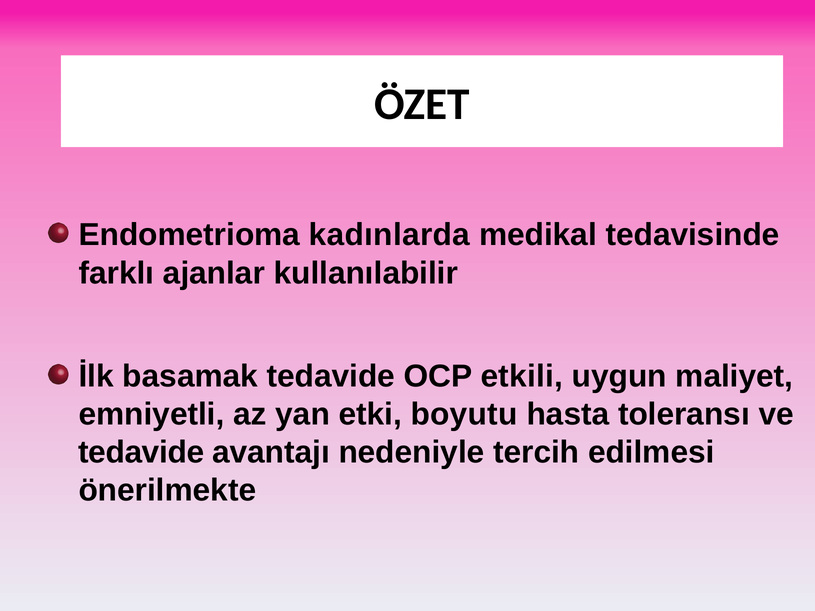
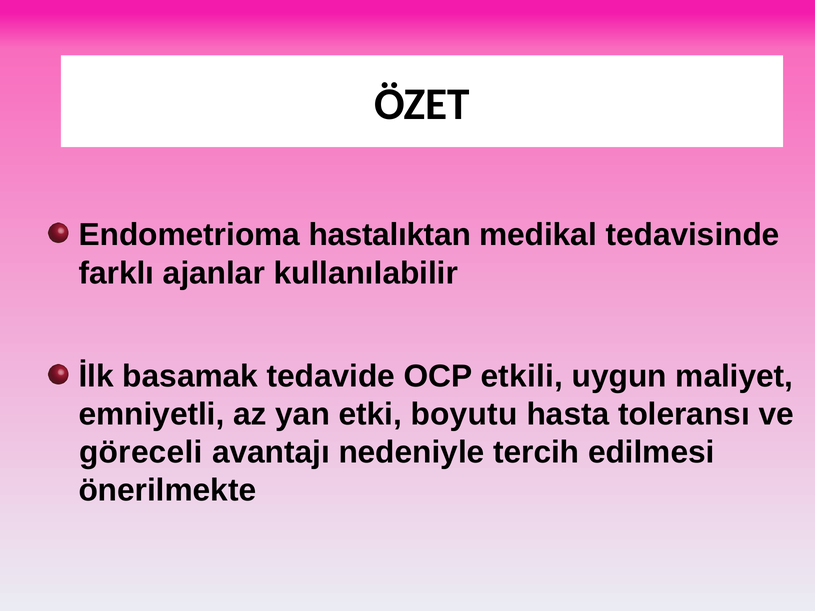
kadınlarda: kadınlarda -> hastalıktan (390, 235)
tedavide: tedavide -> göreceli (141, 453)
